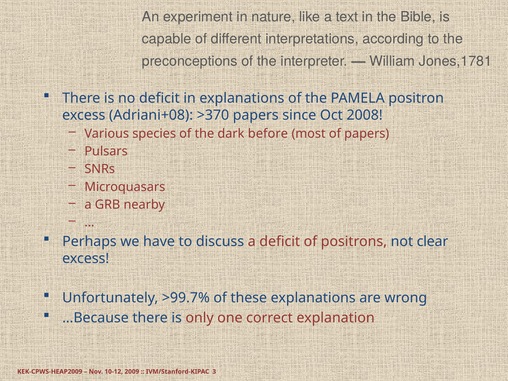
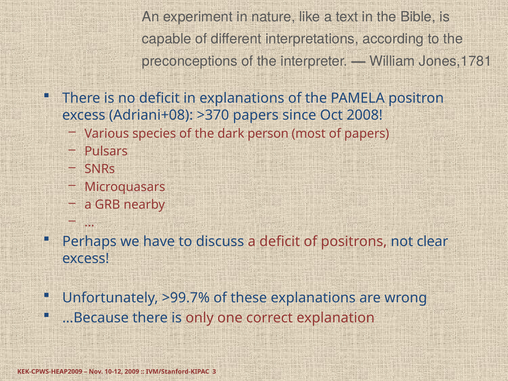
before: before -> person (268, 134)
